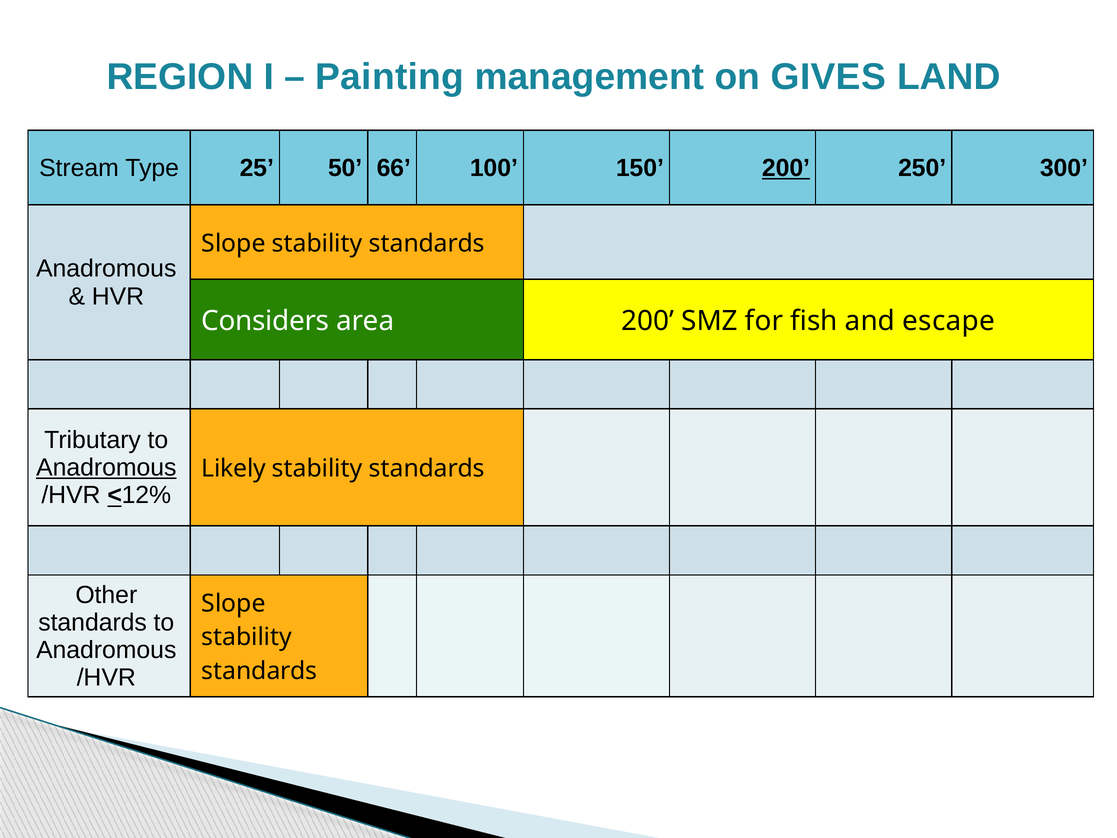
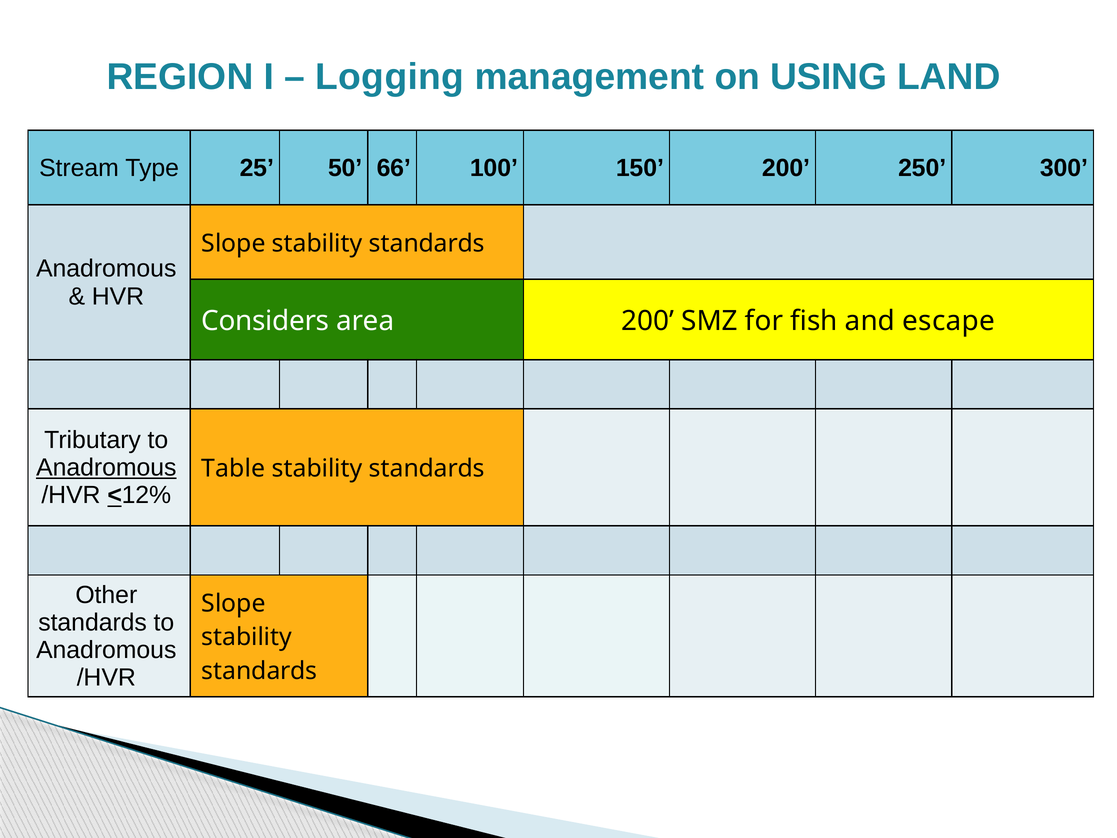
Painting: Painting -> Logging (390, 77)
GIVES: GIVES -> USING (829, 77)
200 underline: present -> none (786, 168)
Likely: Likely -> Table (233, 469)
